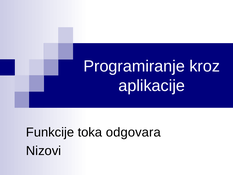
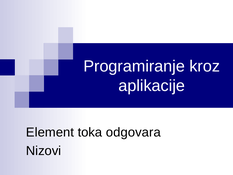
Funkcije: Funkcije -> Element (50, 132)
